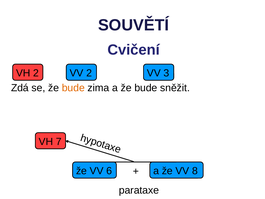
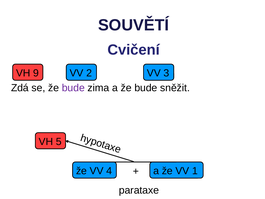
VH 2: 2 -> 9 (36, 73)
bude colour: orange -> purple (73, 88)
7: 7 -> 5 (59, 142)
6: 6 -> 4 (109, 171)
8: 8 -> 1 (195, 171)
